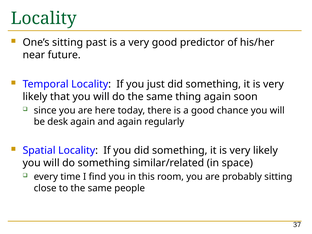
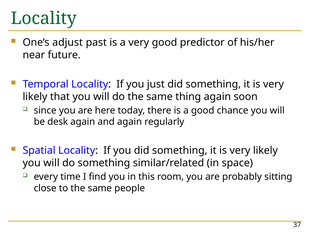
One’s sitting: sitting -> adjust (68, 43)
